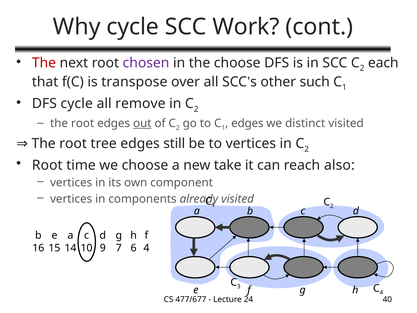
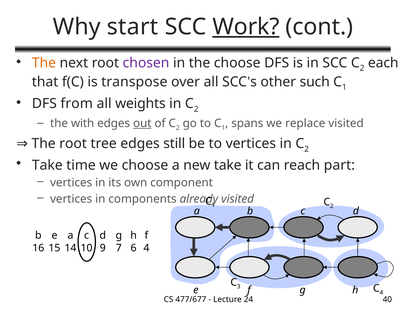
Why cycle: cycle -> start (133, 27)
Work underline: none -> present (246, 27)
The colour: red -> orange (44, 63)
DFS cycle: cycle -> from (77, 104)
remove: remove -> weights (140, 104)
root: root -> with (83, 123)
edges: edges -> spans (247, 123)
distinct: distinct -> replace (305, 123)
Root: Root -> Take (47, 165)
also: also -> part (339, 165)
